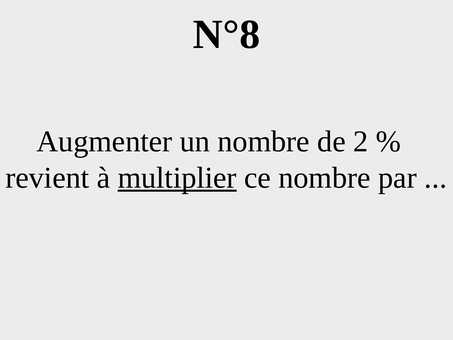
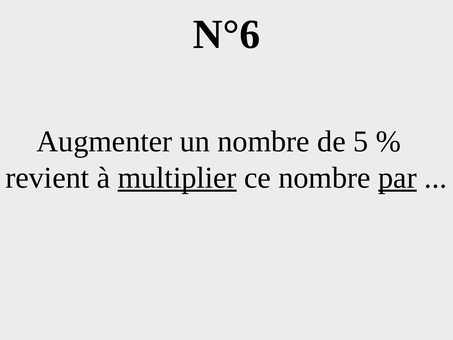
N°8: N°8 -> N°6 (226, 34)
2: 2 -> 5 (361, 141)
par underline: none -> present (397, 178)
